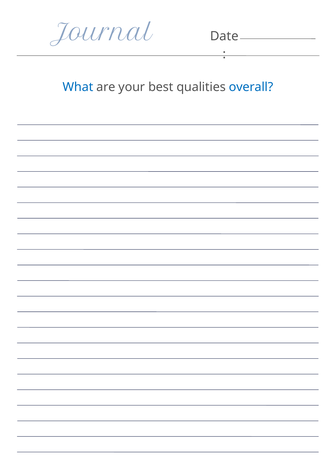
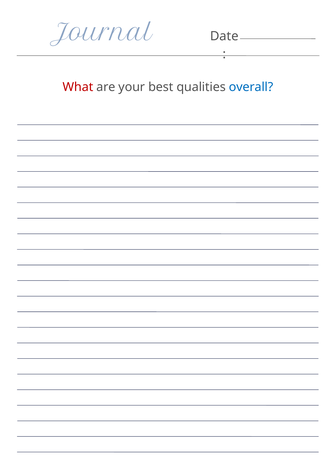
What colour: blue -> red (78, 87)
